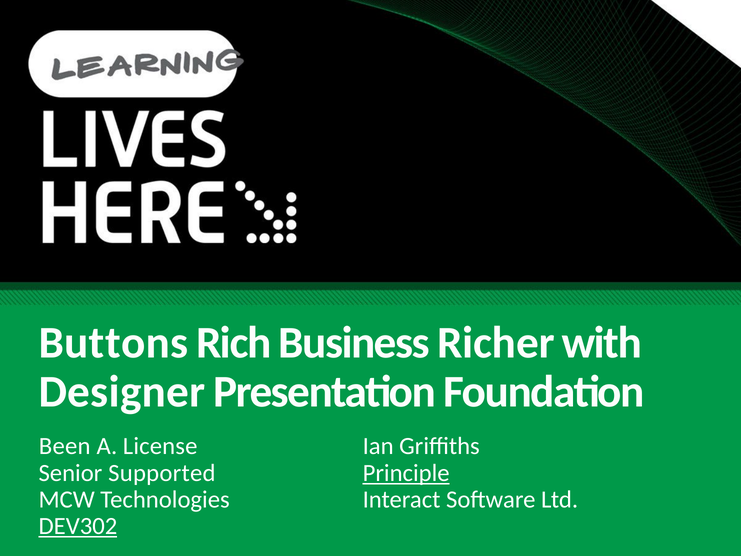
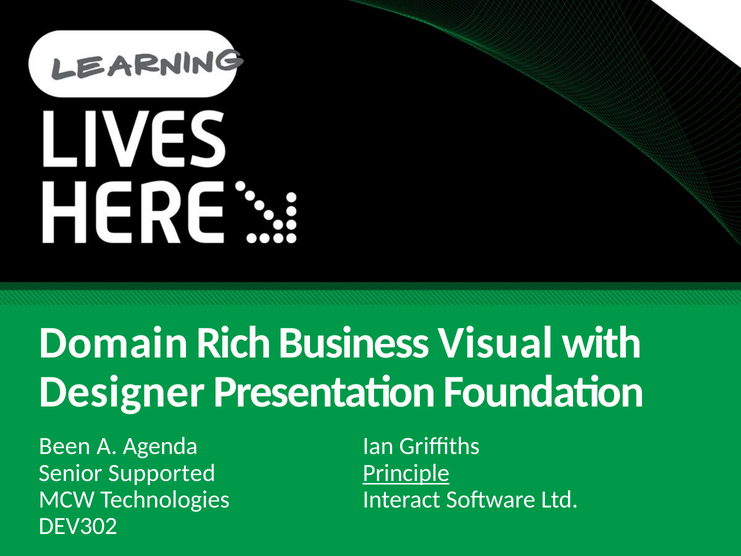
Buttons: Buttons -> Domain (114, 343)
Richer: Richer -> Visual (496, 343)
License: License -> Agenda (160, 446)
DEV302 underline: present -> none (78, 526)
